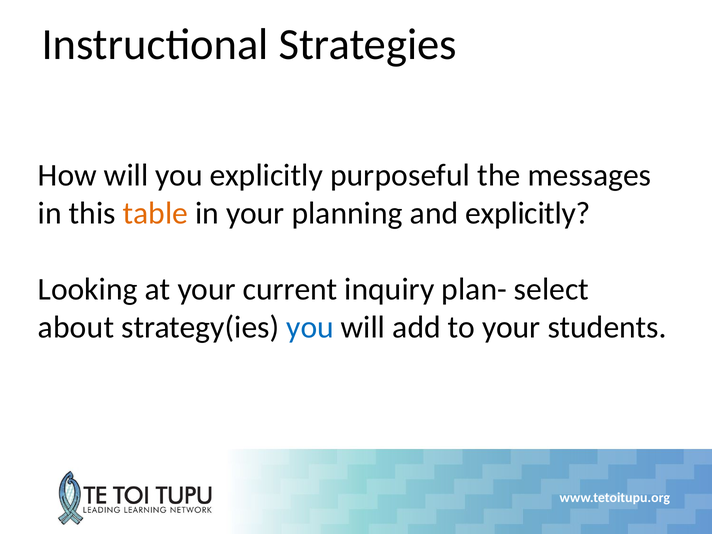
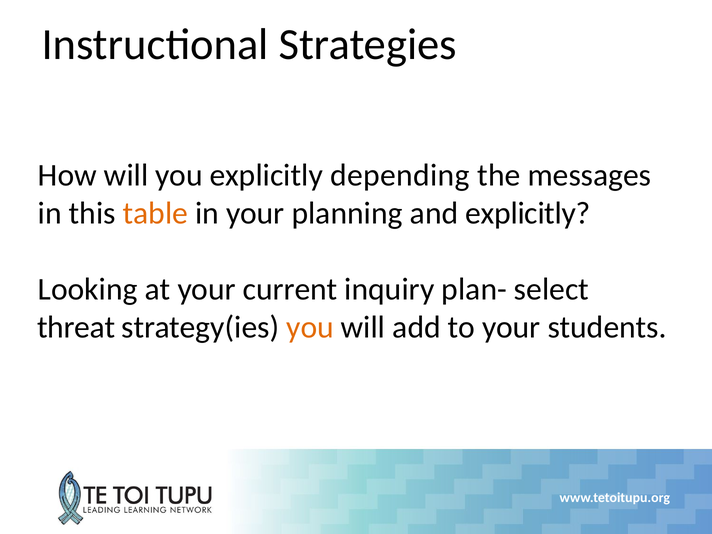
purposeful: purposeful -> depending (400, 175)
about: about -> threat (76, 327)
you colour: blue -> orange (310, 327)
